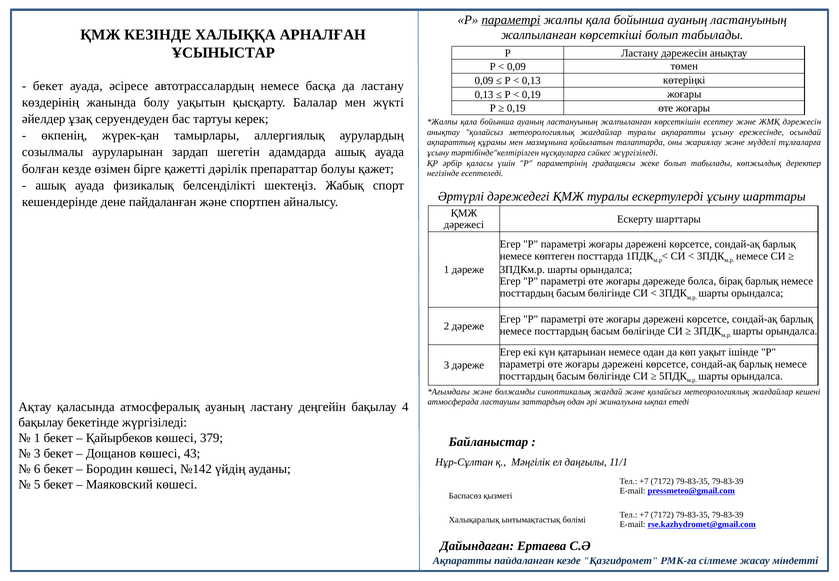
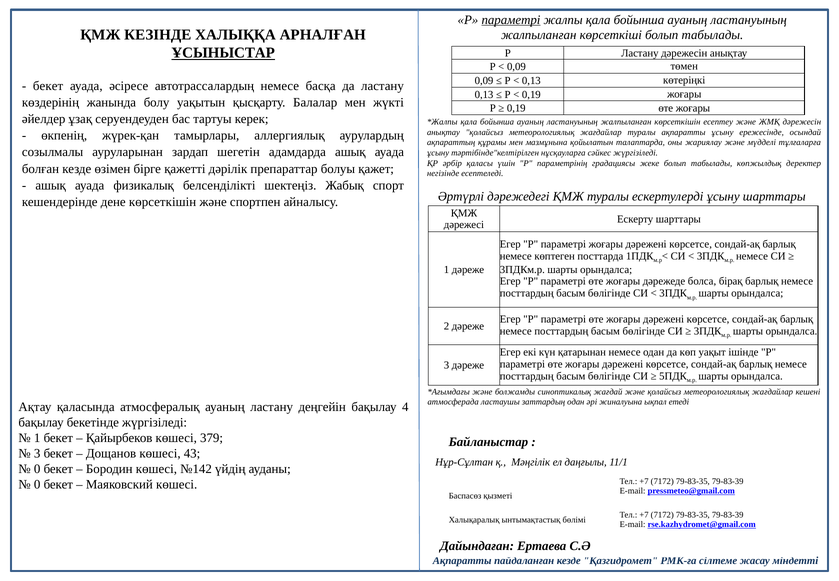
ҰСЫНЫСТАР underline: none -> present (223, 53)
дене пайдаланған: пайдаланған -> көрсеткішін (163, 202)
6: 6 -> 0 (37, 469)
5: 5 -> 0 (37, 485)
